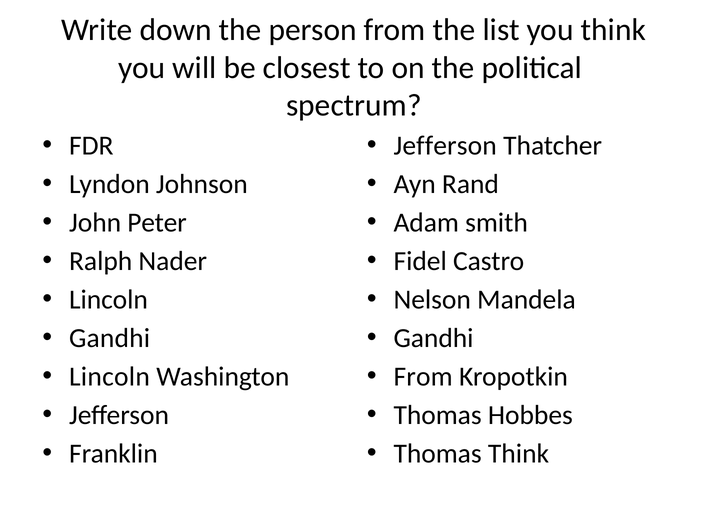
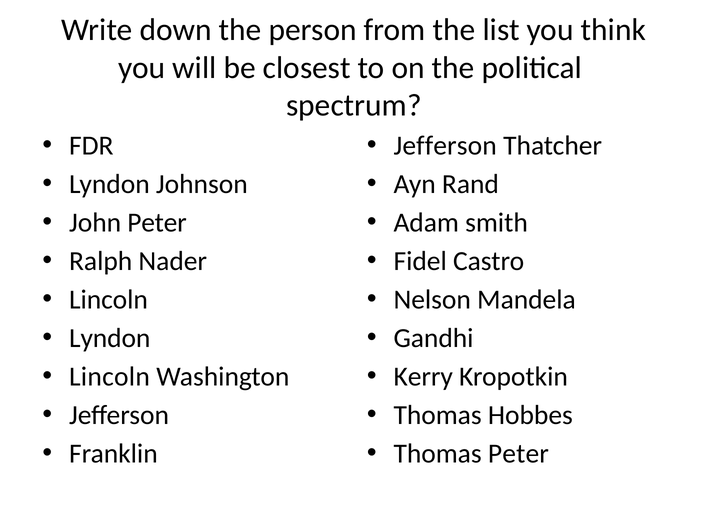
Gandhi: Gandhi -> Lyndon (110, 338)
From: From -> Kerry (423, 377)
Thomas Think: Think -> Peter (518, 454)
